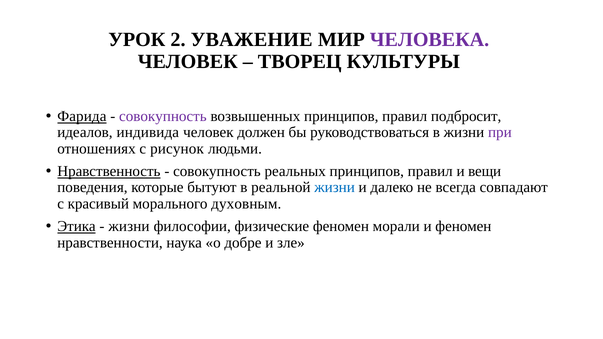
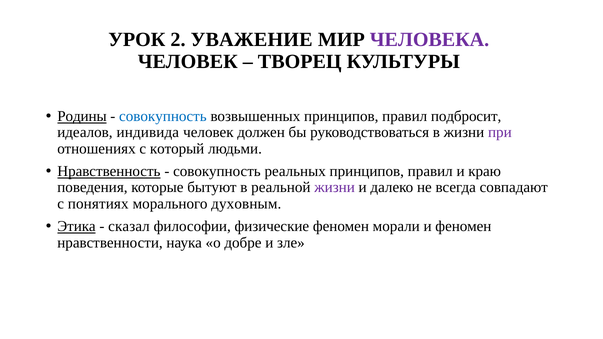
Фарида: Фарида -> Родины (82, 116)
совокупность colour: purple -> blue (163, 116)
рисунок: рисунок -> который (177, 149)
вещи: вещи -> краю (485, 171)
жизни colour: blue -> purple (335, 188)
красивый: красивый -> понятиях (98, 204)
жизни: жизни -> сказал (129, 226)
